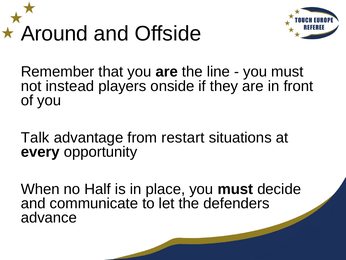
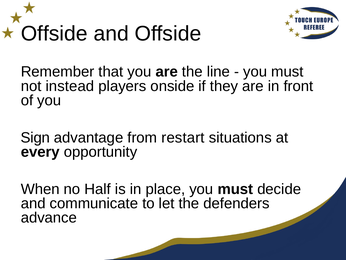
Around: Around -> Offside (54, 33)
Talk: Talk -> Sign (35, 137)
